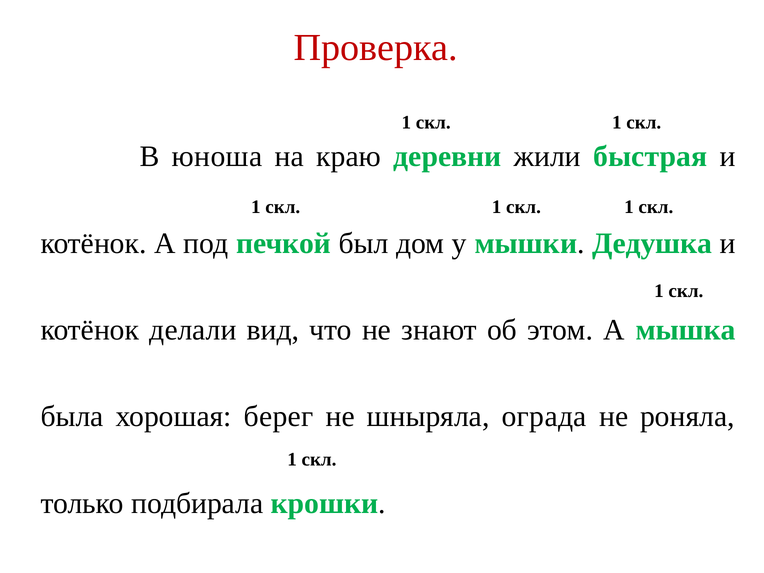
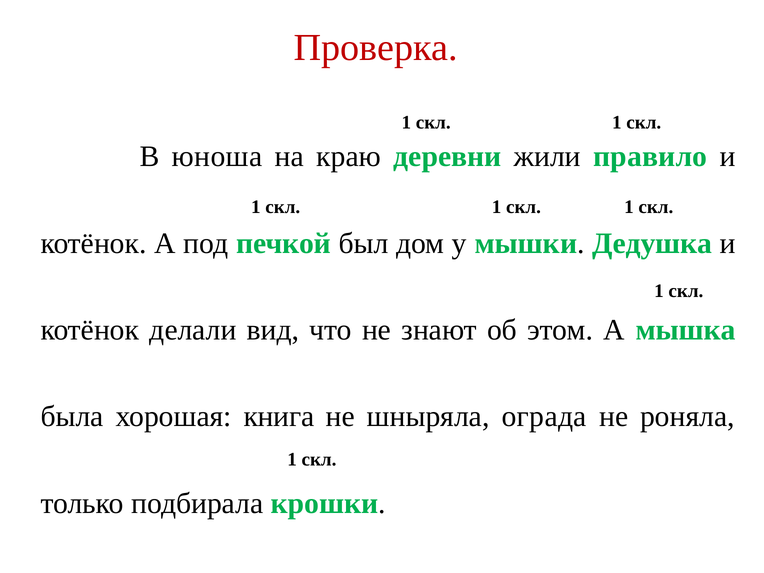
быстрая: быстрая -> правило (650, 157)
берег: берег -> книга (279, 417)
